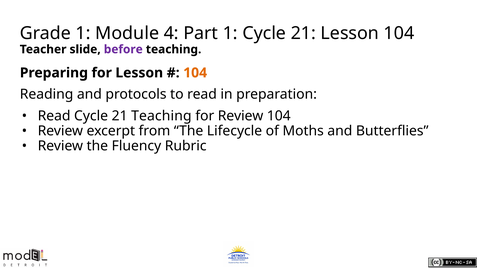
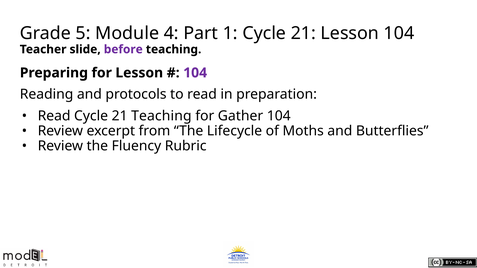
Grade 1: 1 -> 5 (83, 33)
104 colour: orange -> purple (195, 73)
for Review: Review -> Gather (241, 116)
